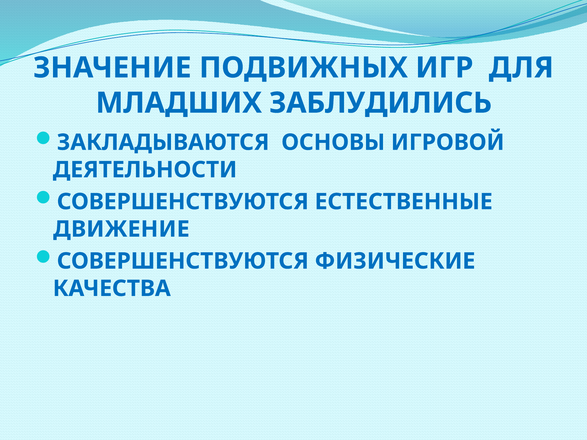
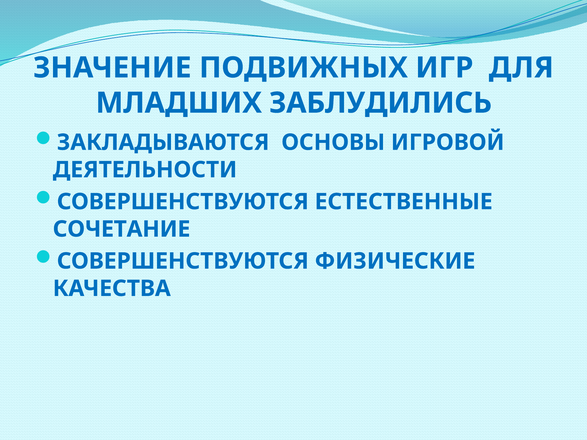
ДВИЖЕНИЕ: ДВИЖЕНИЕ -> СОЧЕТАНИЕ (122, 229)
